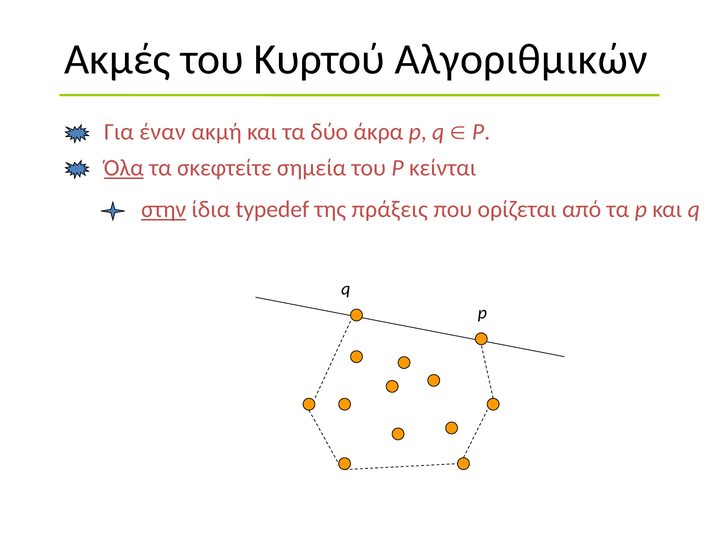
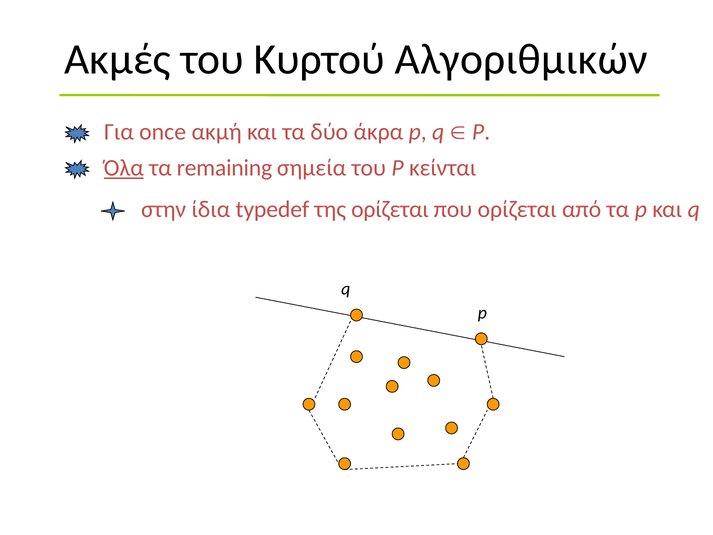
έναν: έναν -> once (163, 132)
σκεφτείτε: σκεφτείτε -> remaining (224, 168)
στην underline: present -> none (164, 210)
της πράξεις: πράξεις -> ορίζεται (390, 210)
